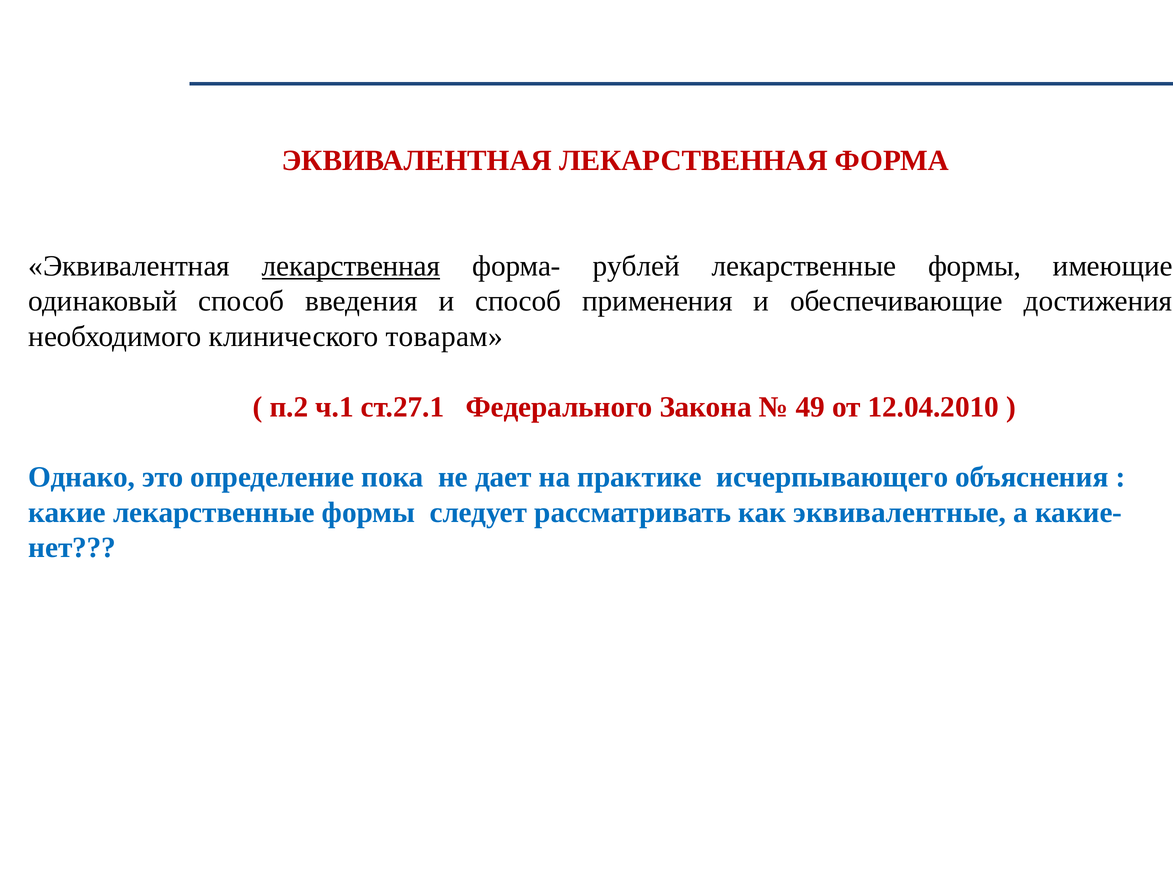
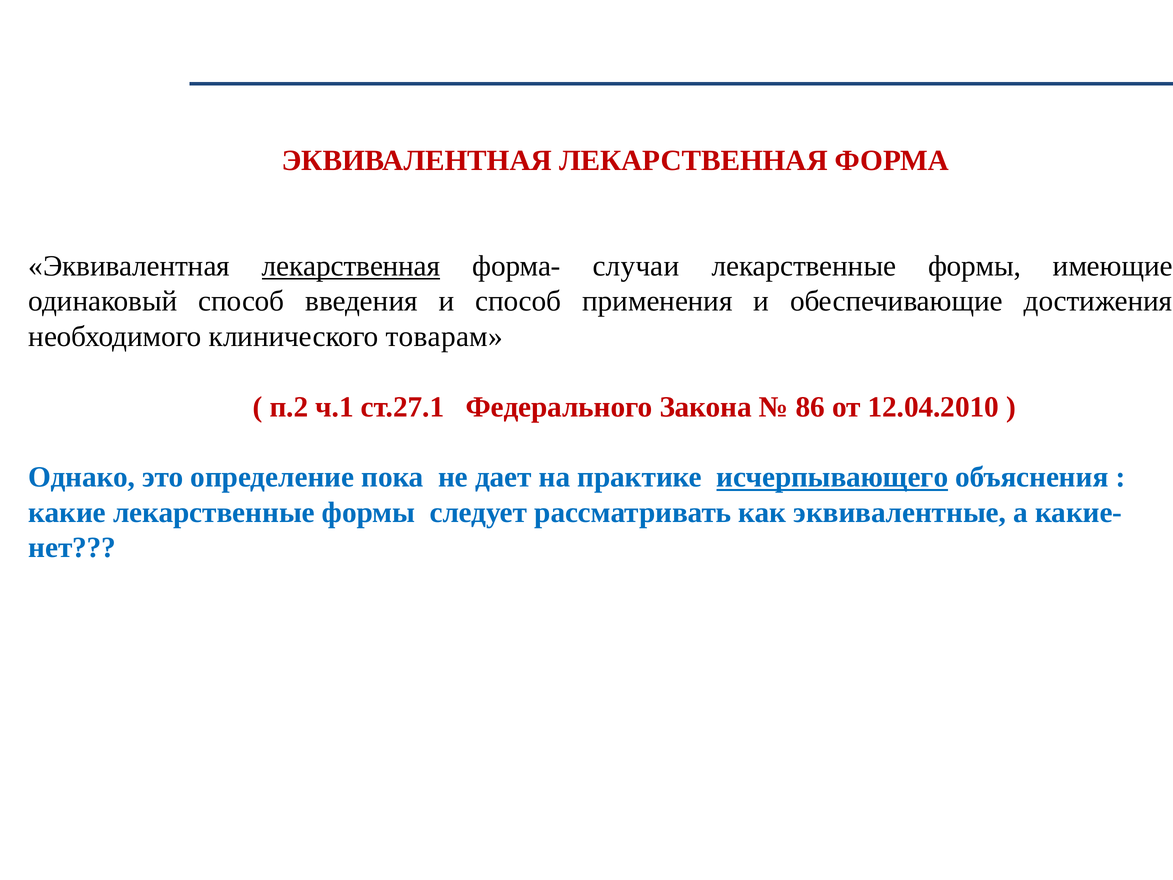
рублей: рублей -> случаи (636, 266)
49: 49 -> 86 (810, 407)
исчерпывающего underline: none -> present (832, 477)
